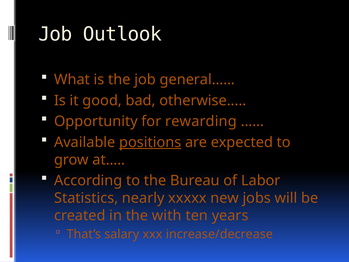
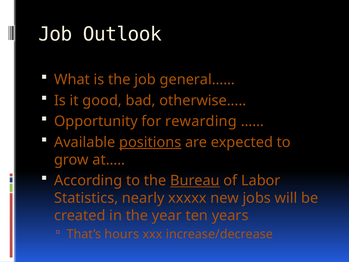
Bureau underline: none -> present (195, 180)
with: with -> year (167, 215)
salary: salary -> hours (122, 234)
